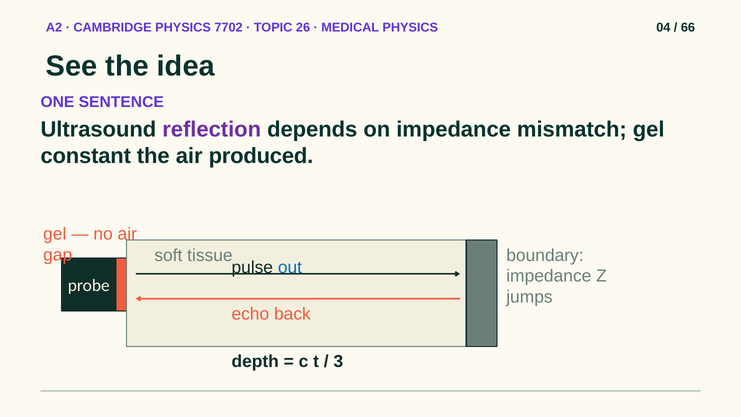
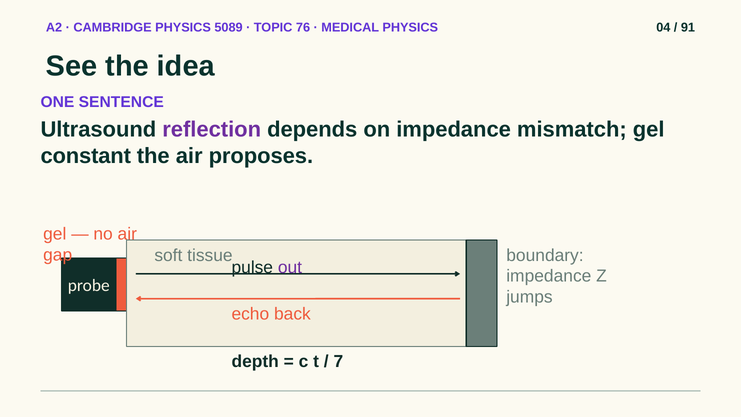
7702: 7702 -> 5089 (229, 27)
26: 26 -> 76 (303, 27)
66: 66 -> 91 (688, 27)
produced: produced -> proposes (261, 156)
out colour: blue -> purple (290, 268)
3: 3 -> 7 (338, 362)
